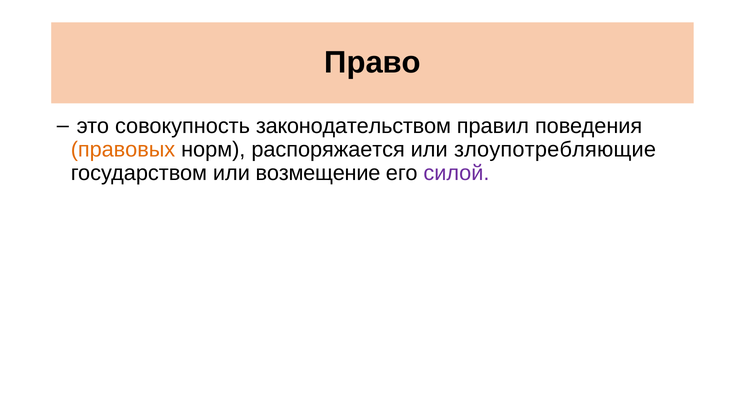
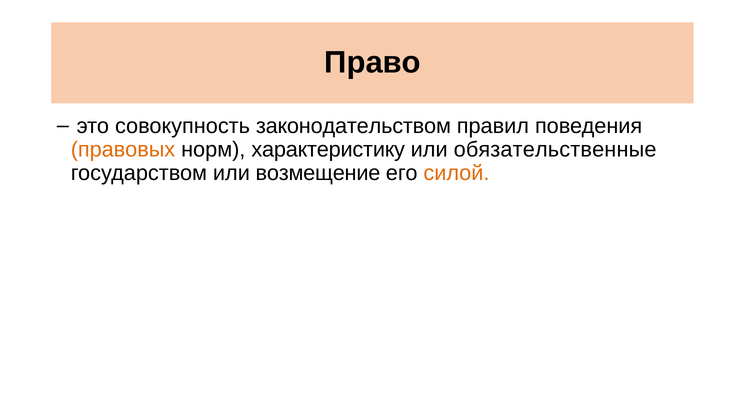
распоряжается: распоряжается -> характеристику (328, 149)
злоупотребляющие: злоупотребляющие -> обязательственные (555, 149)
силой colour: purple -> orange (456, 173)
